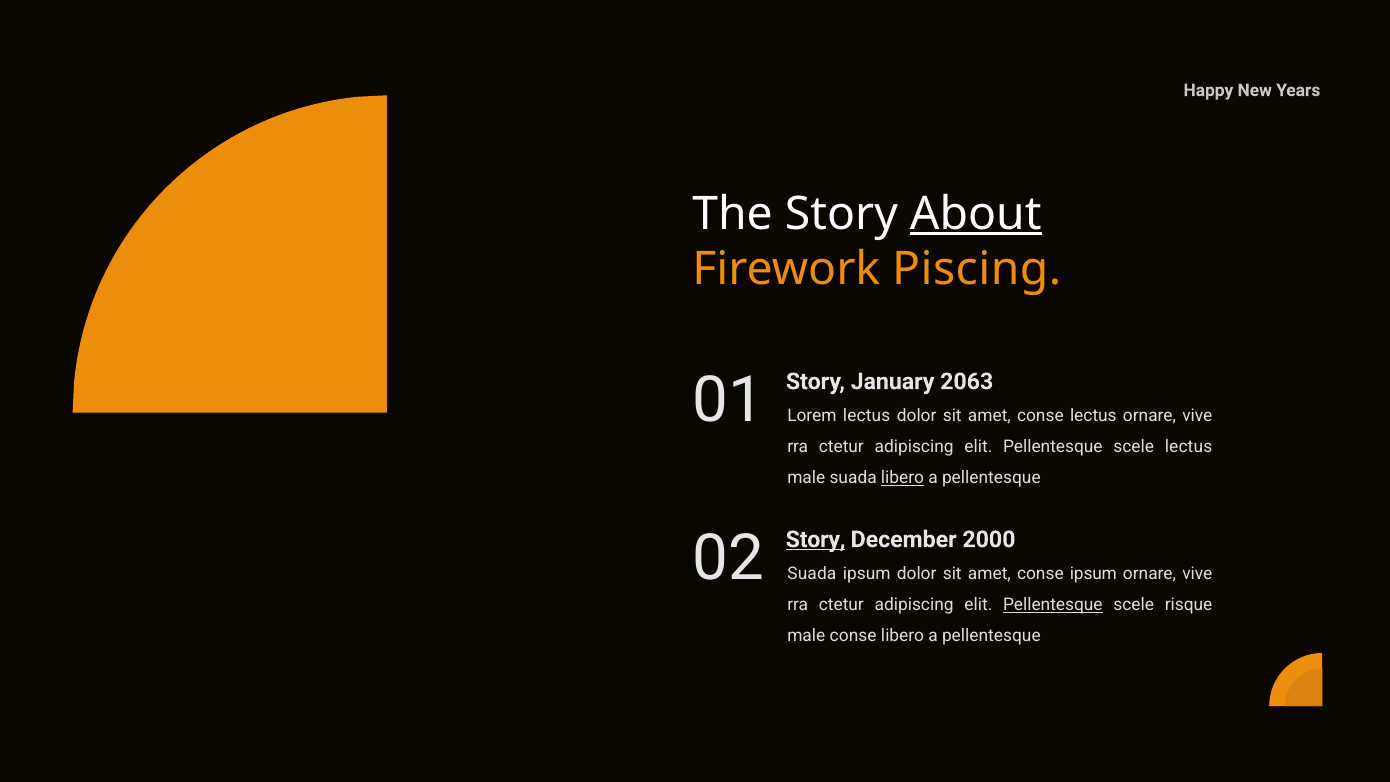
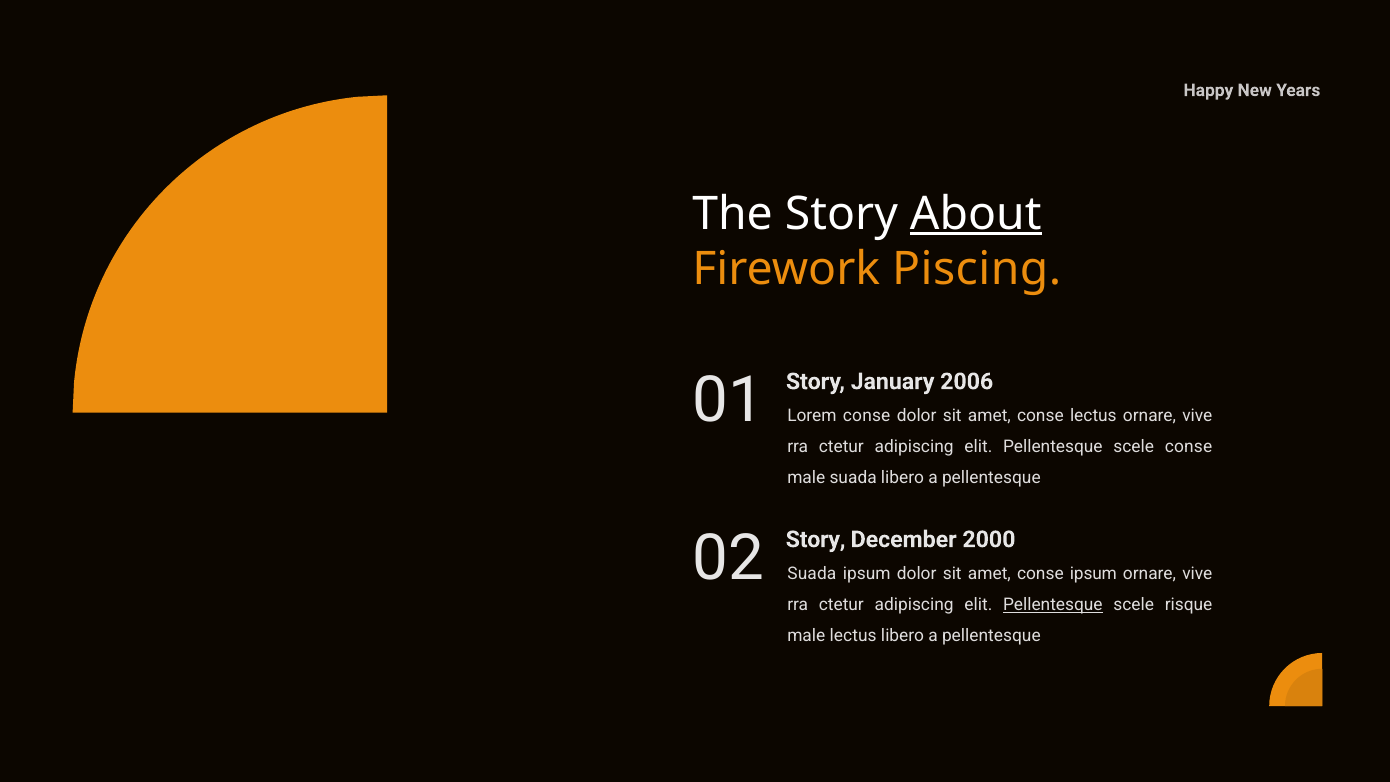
2063: 2063 -> 2006 (967, 381)
Lorem lectus: lectus -> conse (867, 415)
scele lectus: lectus -> conse (1189, 447)
libero underline: present -> none (903, 478)
Story underline: present -> none (816, 539)
male conse: conse -> lectus (853, 636)
